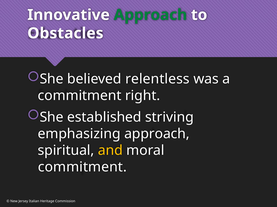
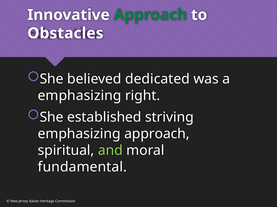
relentless: relentless -> dedicated (157, 79)
commitment: commitment -> emphasizing (80, 96)
and colour: yellow -> light green (110, 151)
commitment: commitment -> fundamental (82, 167)
